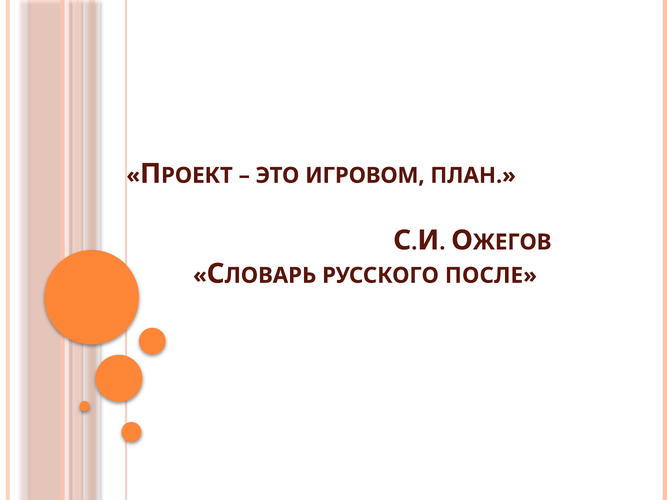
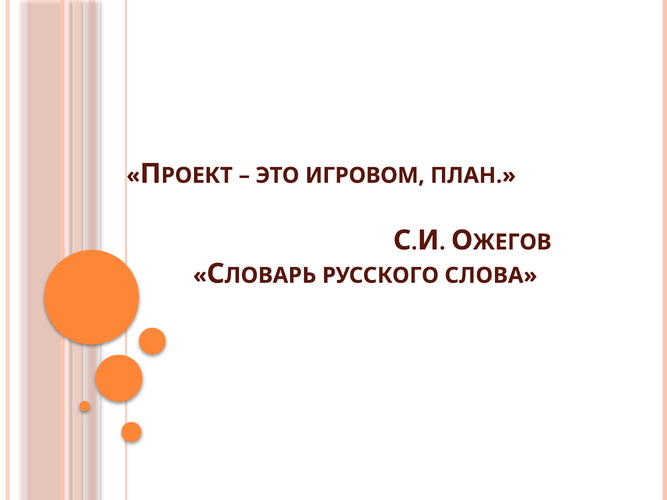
ПОСЛЕ: ПОСЛЕ -> СЛОВА (491, 276)
